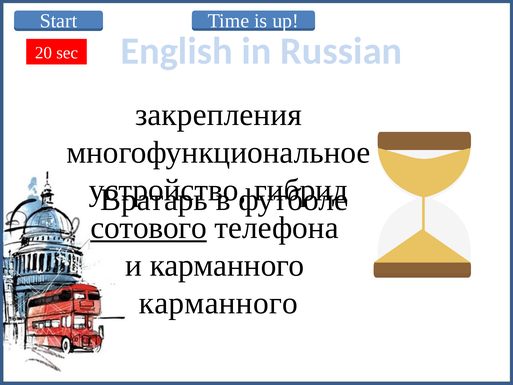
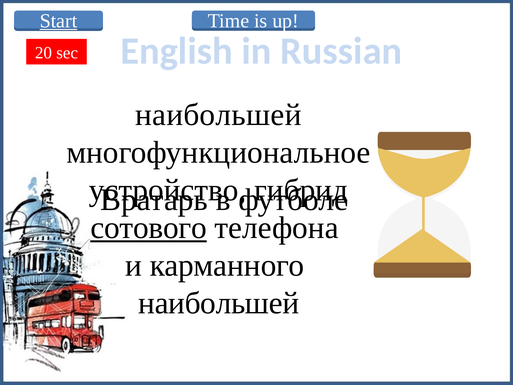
Start underline: none -> present (58, 21)
закрепления: закрепления -> наибольшей (218, 115)
карманного: карманного -> наибольшей (219, 303)
